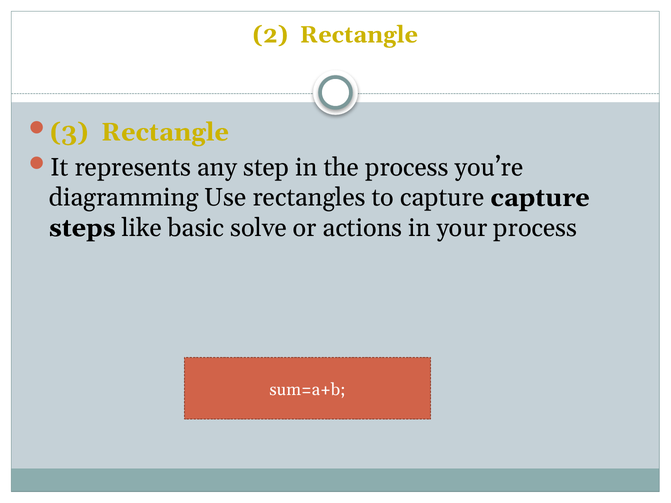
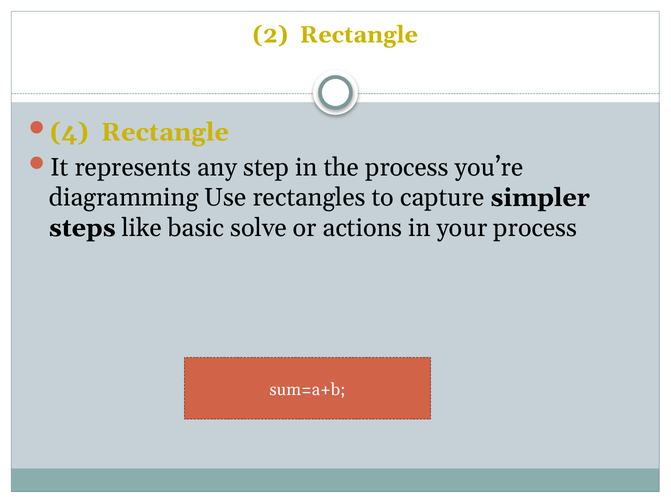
3: 3 -> 4 (69, 132)
capture capture: capture -> simpler (540, 198)
